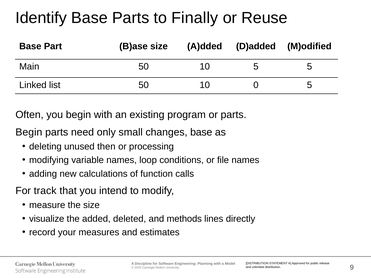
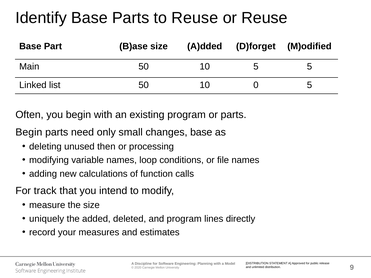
to Finally: Finally -> Reuse (195, 18)
D)added: D)added -> D)forget (256, 46)
visualize: visualize -> uniquely (47, 219)
and methods: methods -> program (184, 219)
